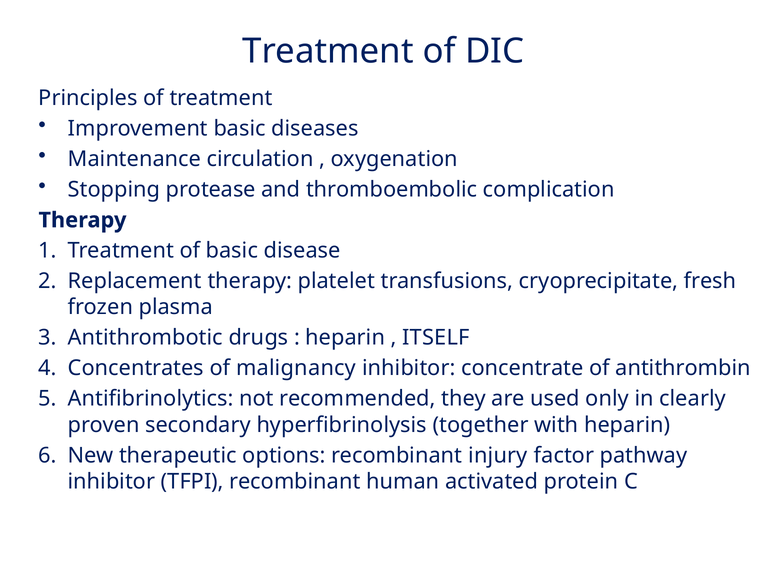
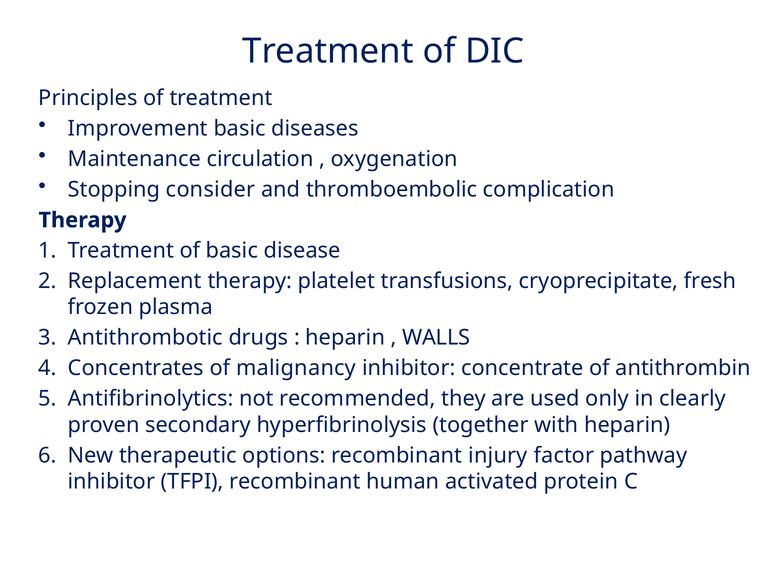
protease: protease -> consider (211, 190)
ITSELF: ITSELF -> WALLS (436, 338)
